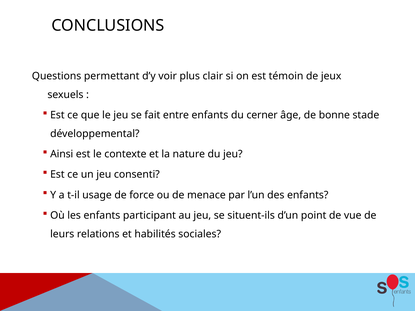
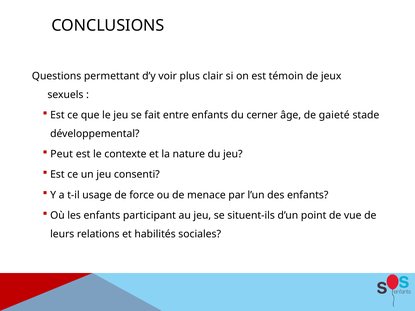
bonne: bonne -> gaieté (334, 115)
Ainsi: Ainsi -> Peut (62, 154)
